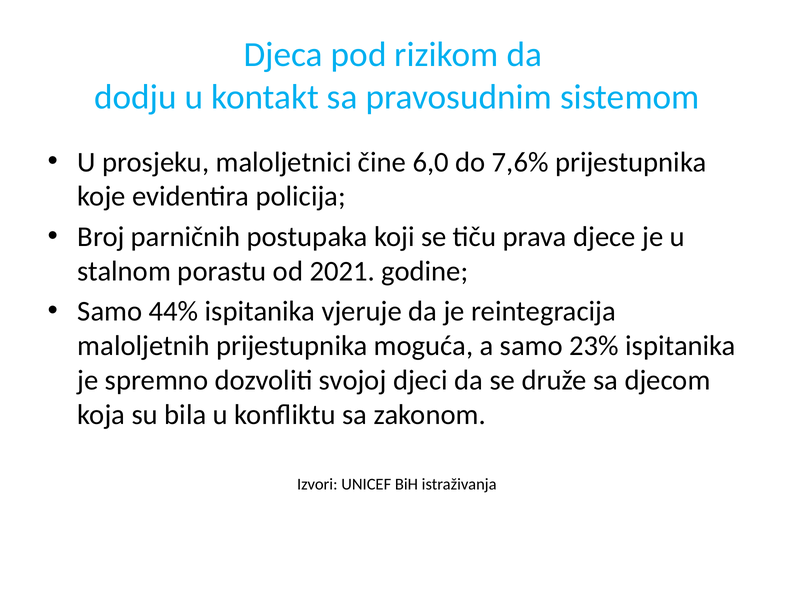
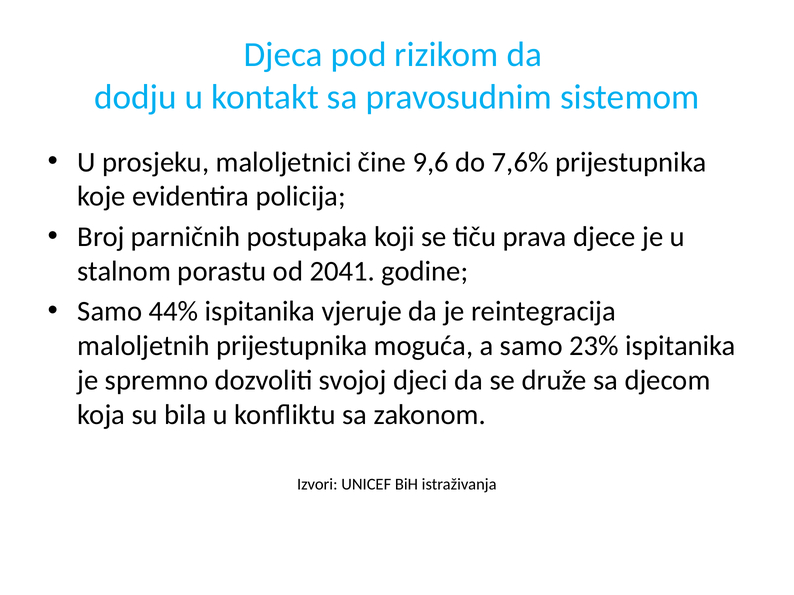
6,0: 6,0 -> 9,6 (431, 162)
2021: 2021 -> 2041 (342, 271)
